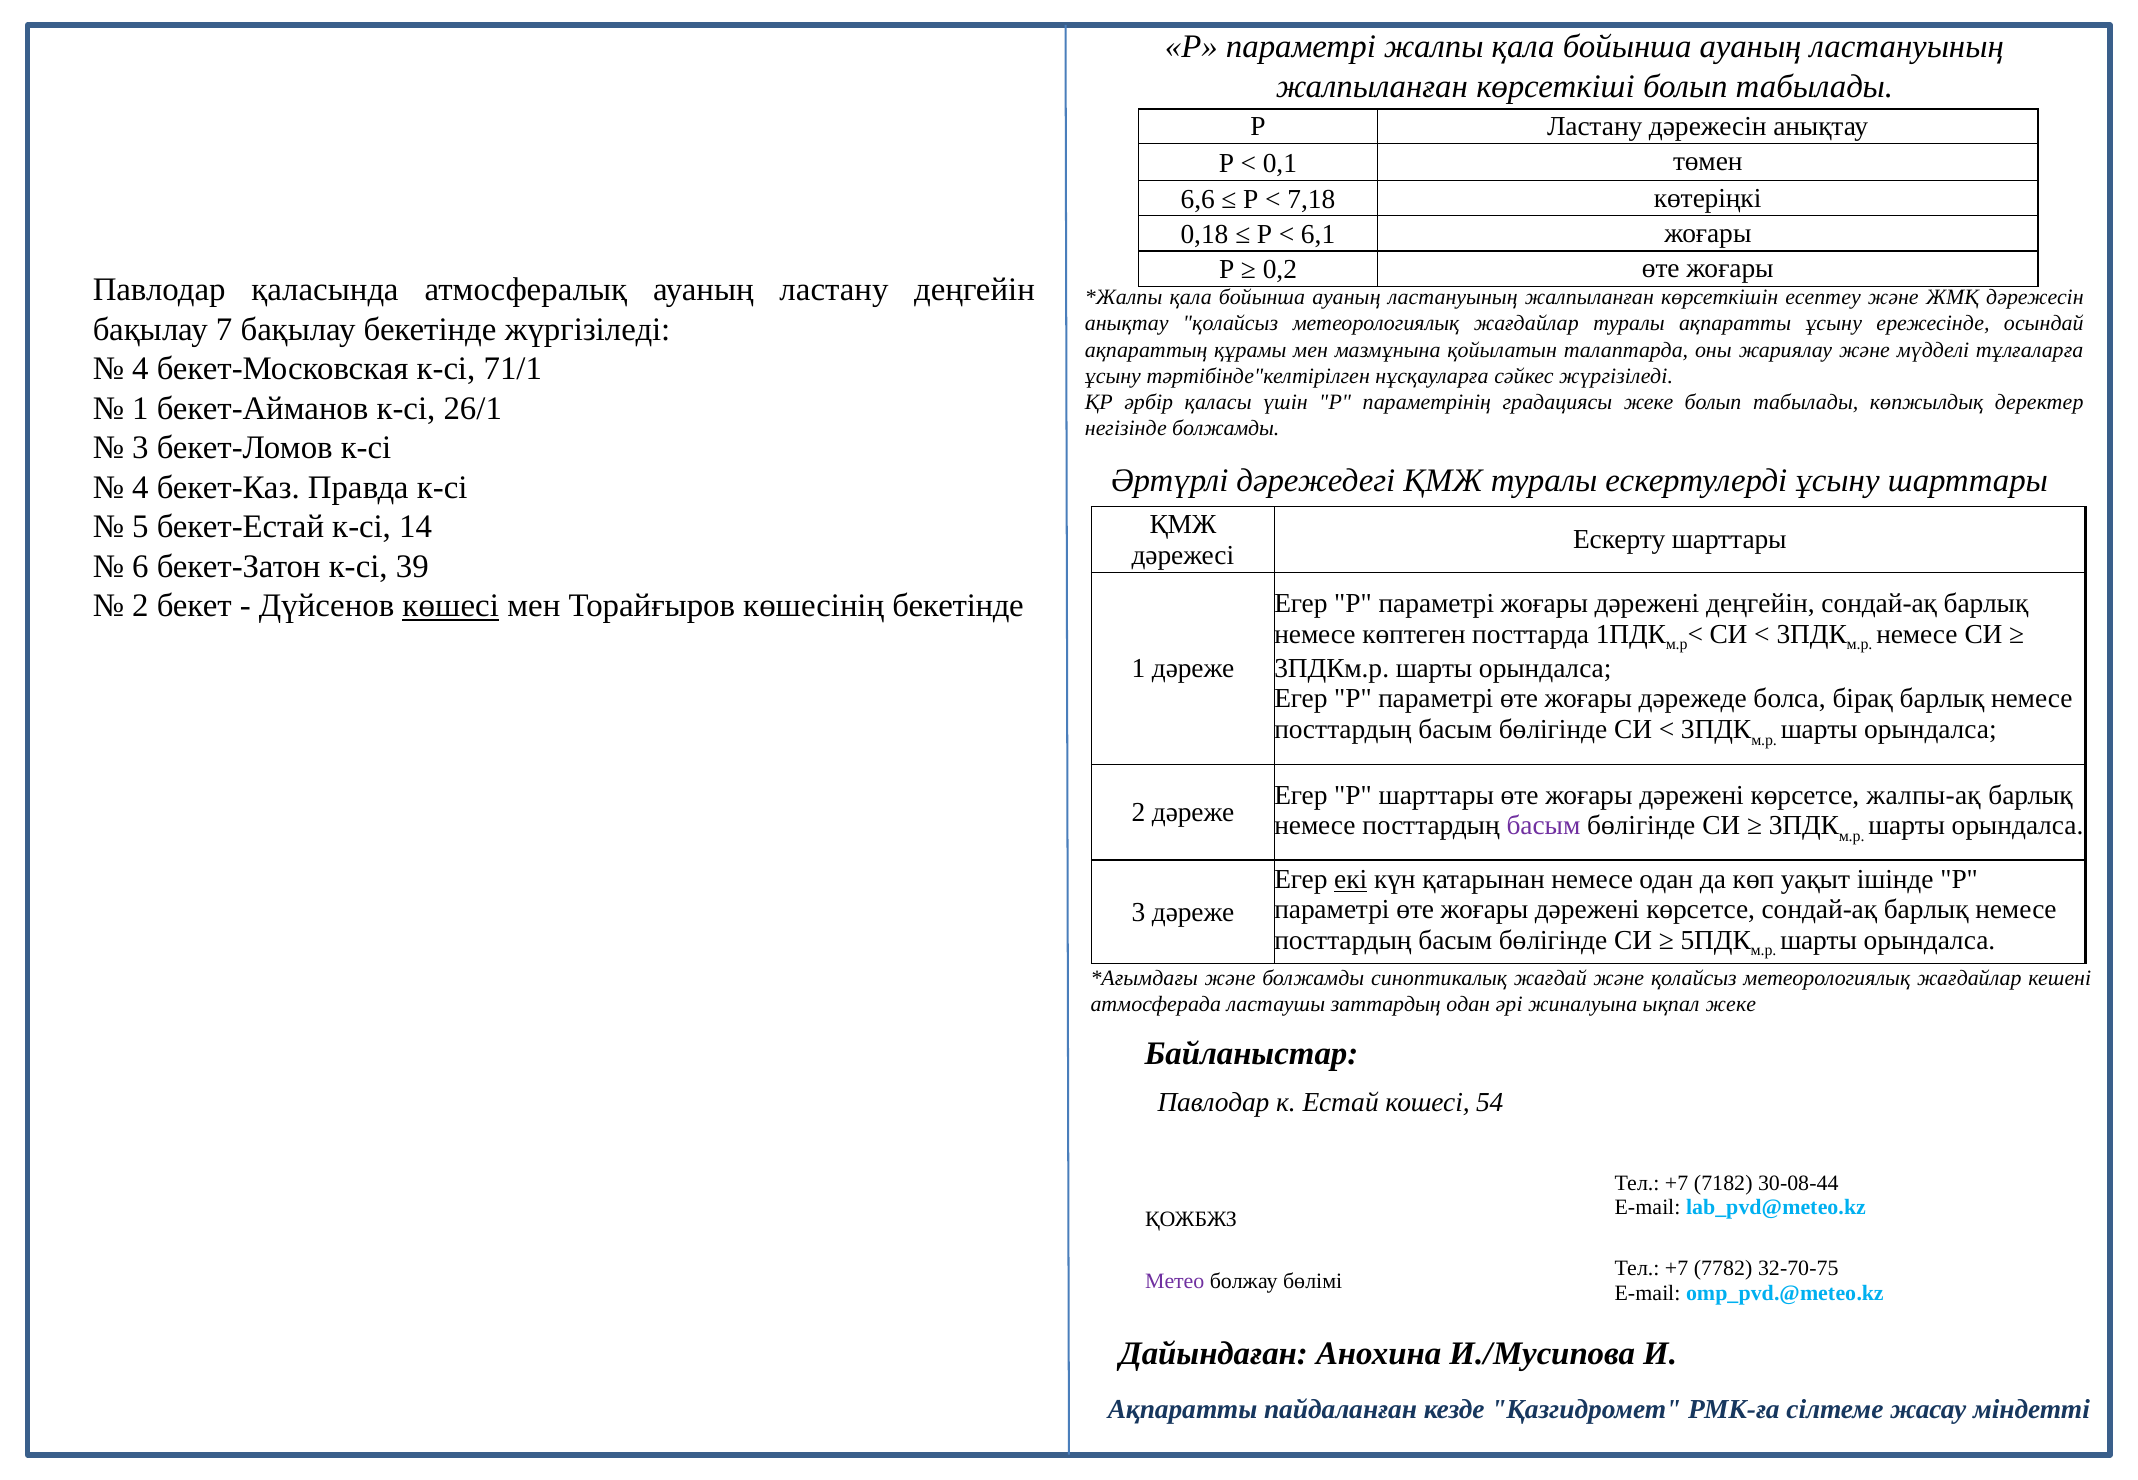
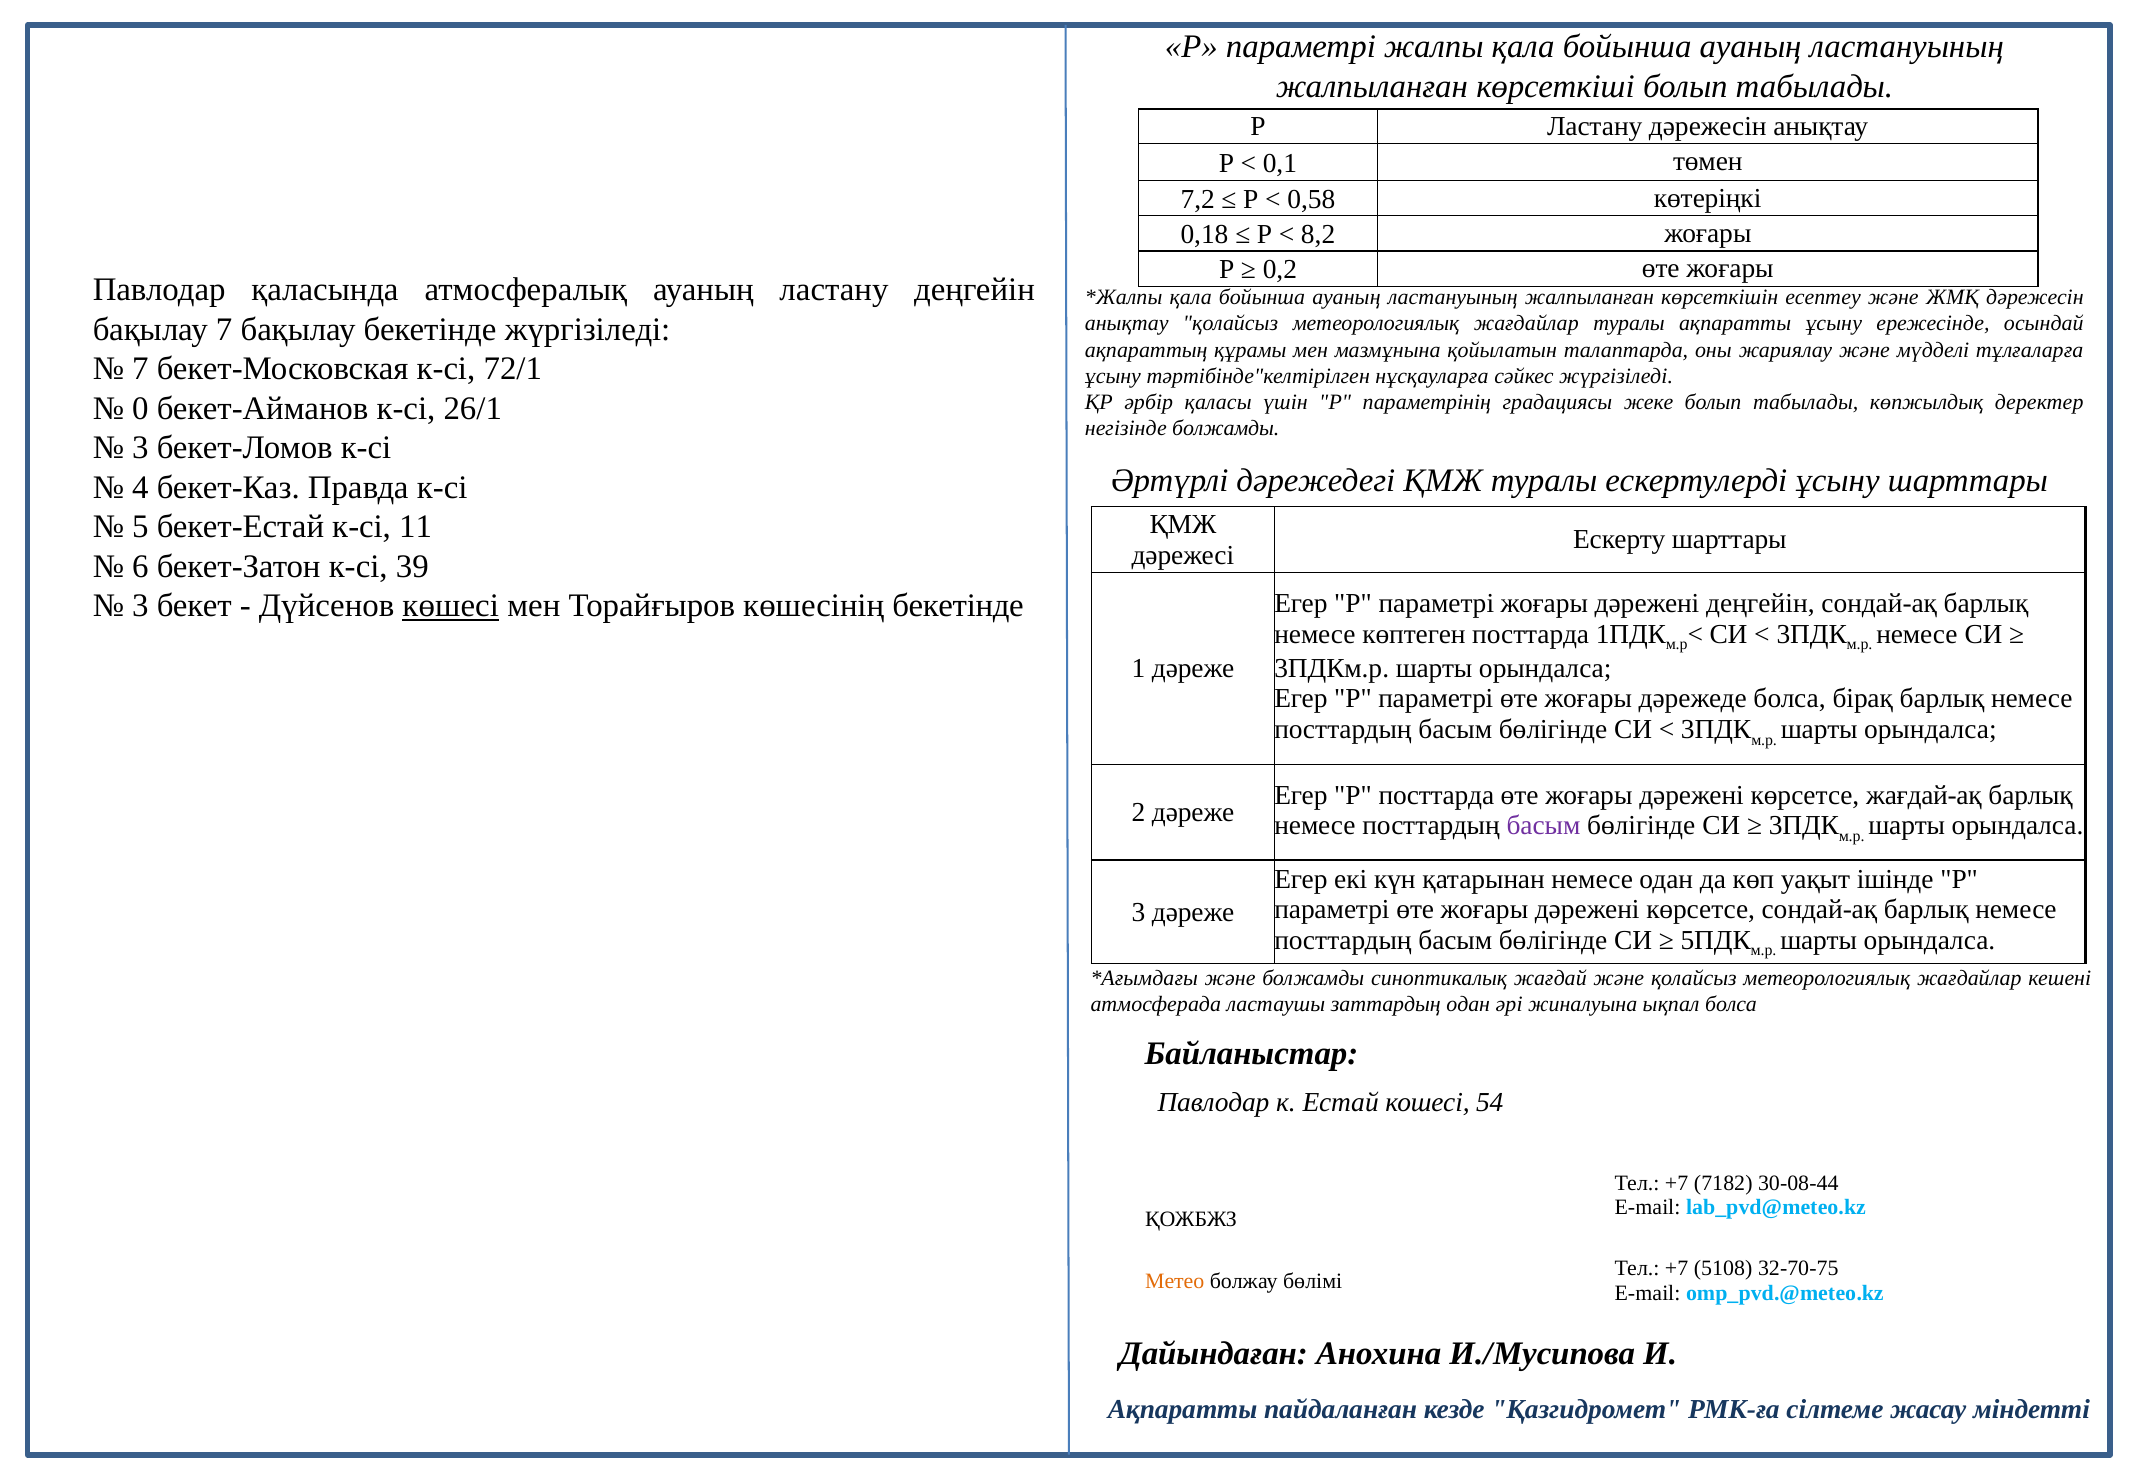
6,6: 6,6 -> 7,2 (1198, 199)
7,18: 7,18 -> 0,58 (1311, 199)
6,1: 6,1 -> 8,2 (1318, 235)
4: 4 -> 7 (140, 369)
71/1: 71/1 -> 72/1 (513, 369)
1: 1 -> 0 (140, 408)
14: 14 -> 11 (416, 527)
2: 2 -> 3 (140, 606)
Р шарттары: шарттары -> посттарда (1436, 795)
жалпы-ақ: жалпы-ақ -> жағдай-ақ (1924, 795)
екі underline: present -> none (1351, 880)
ықпал жеке: жеке -> болса (1731, 1004)
7782: 7782 -> 5108 (1723, 1269)
Метео colour: purple -> orange (1175, 1281)
